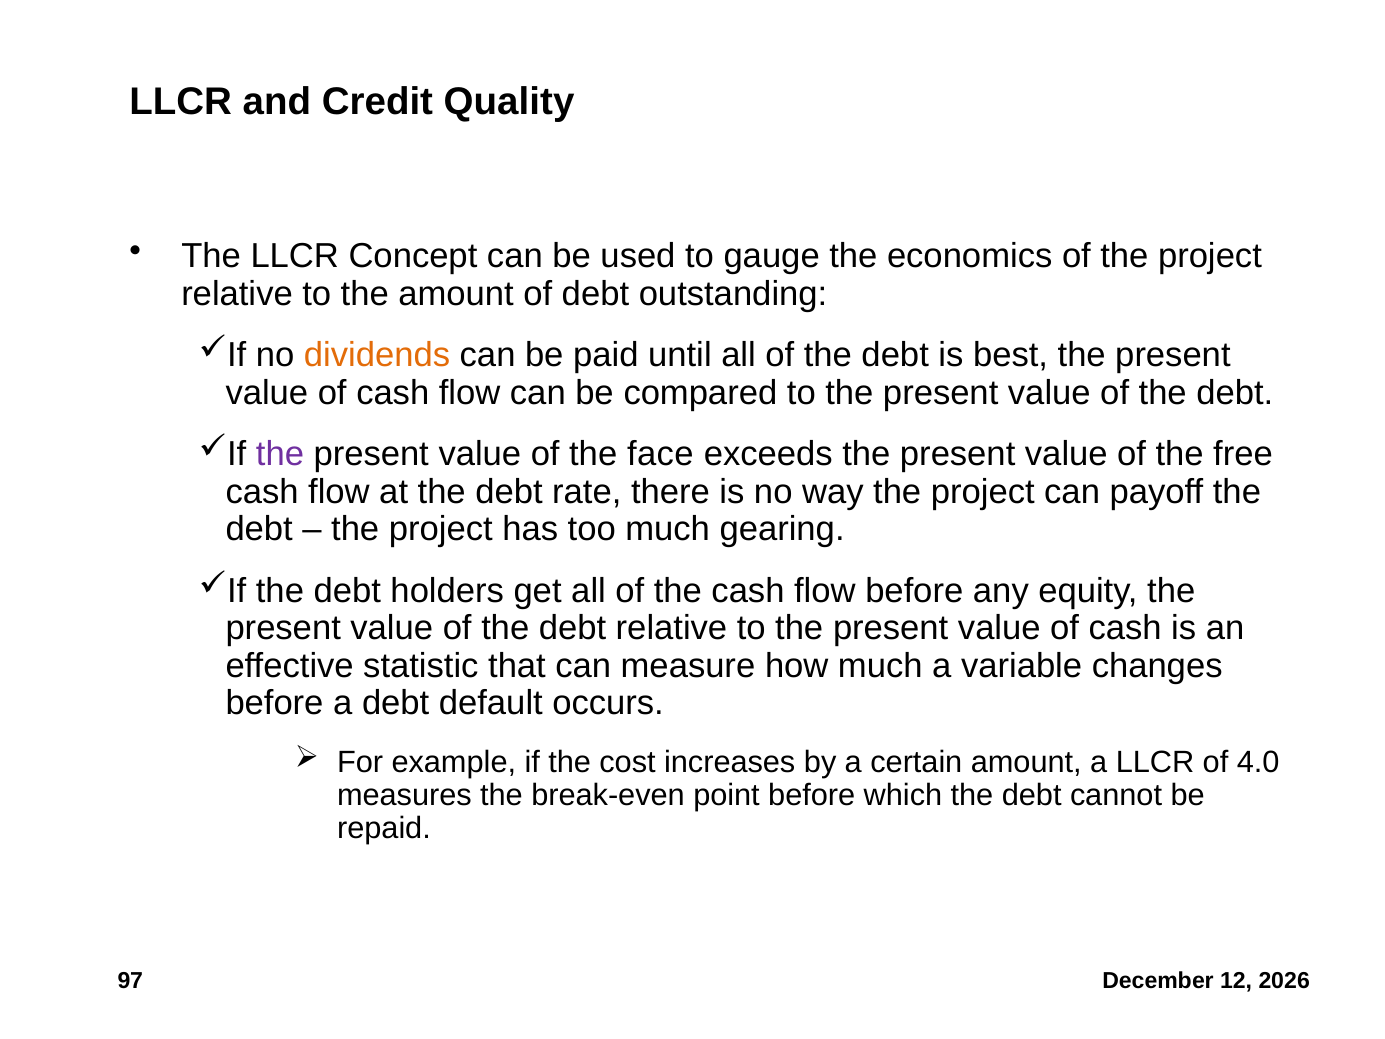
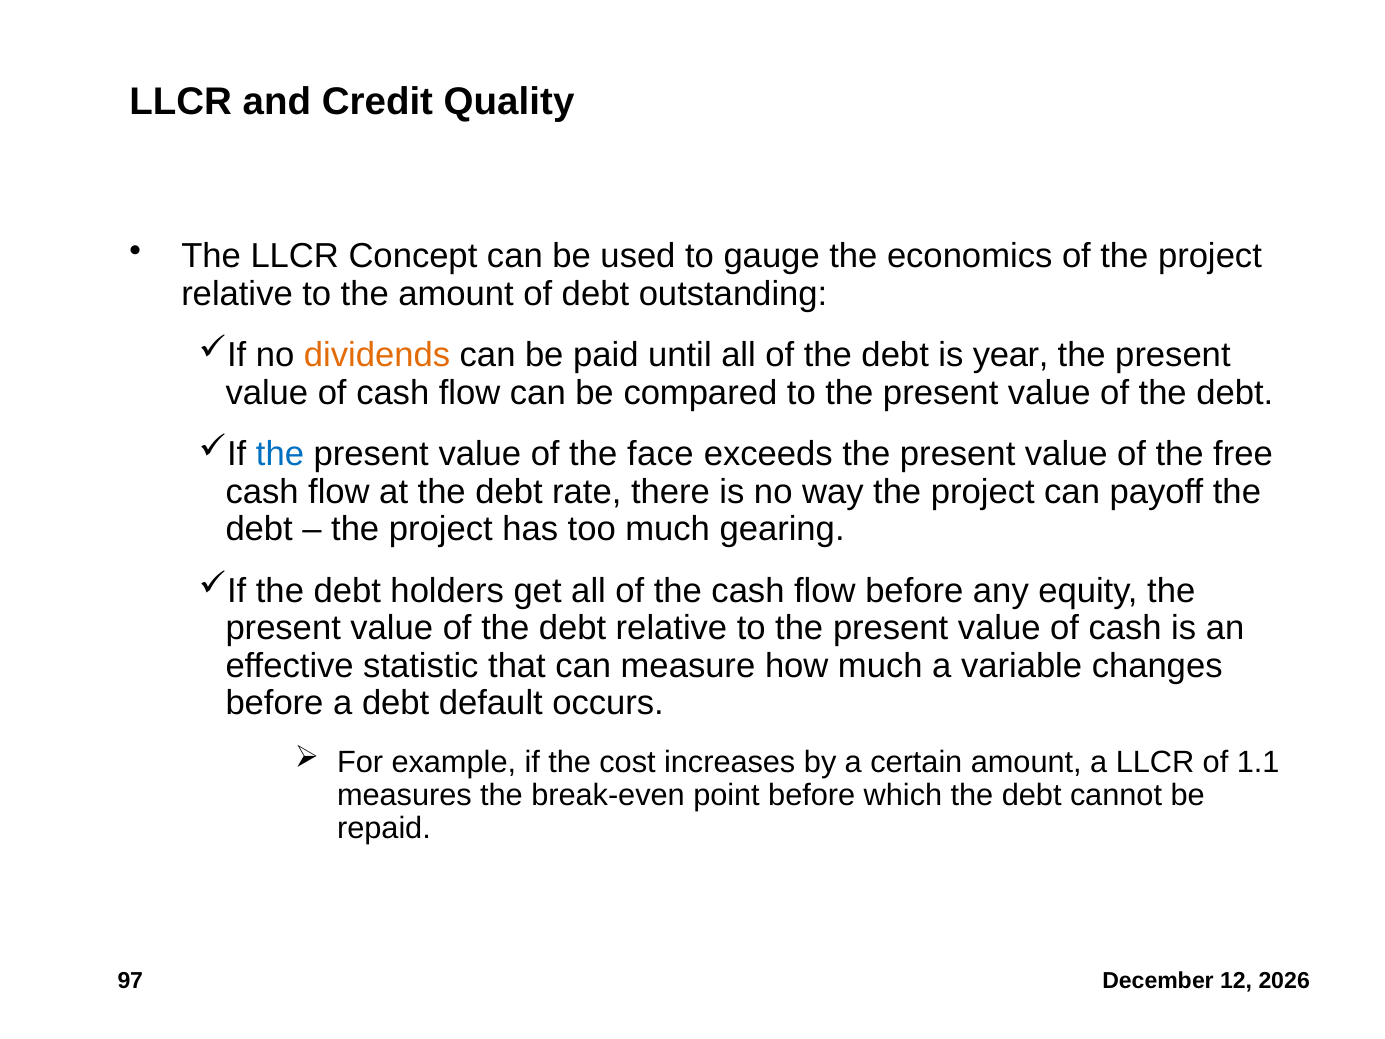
best: best -> year (1011, 355)
the colour: purple -> blue (280, 454)
4.0: 4.0 -> 1.1 (1258, 762)
